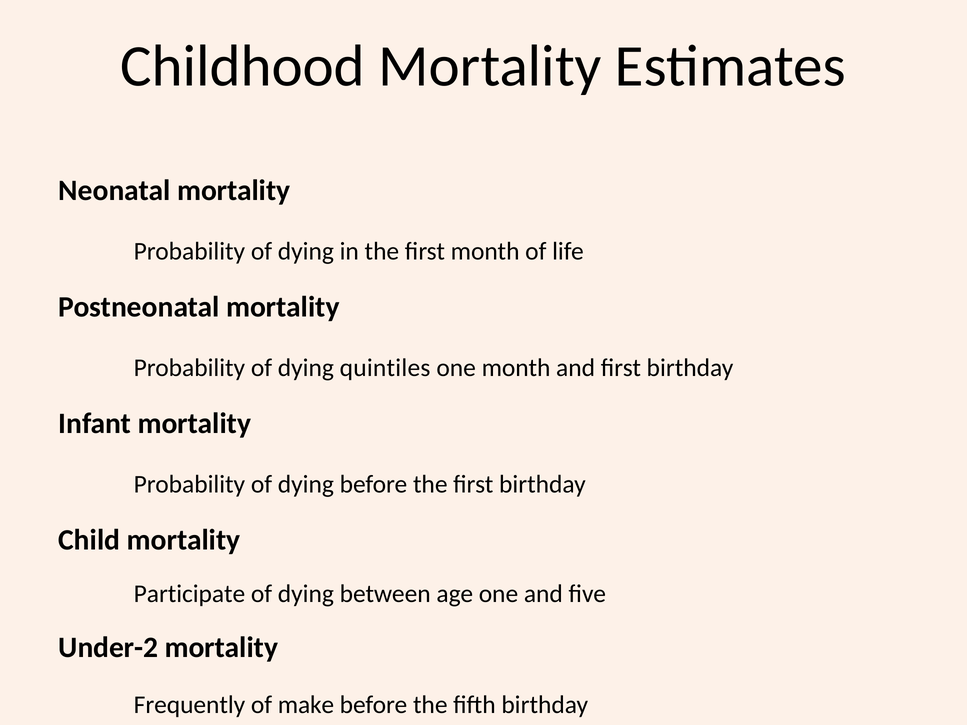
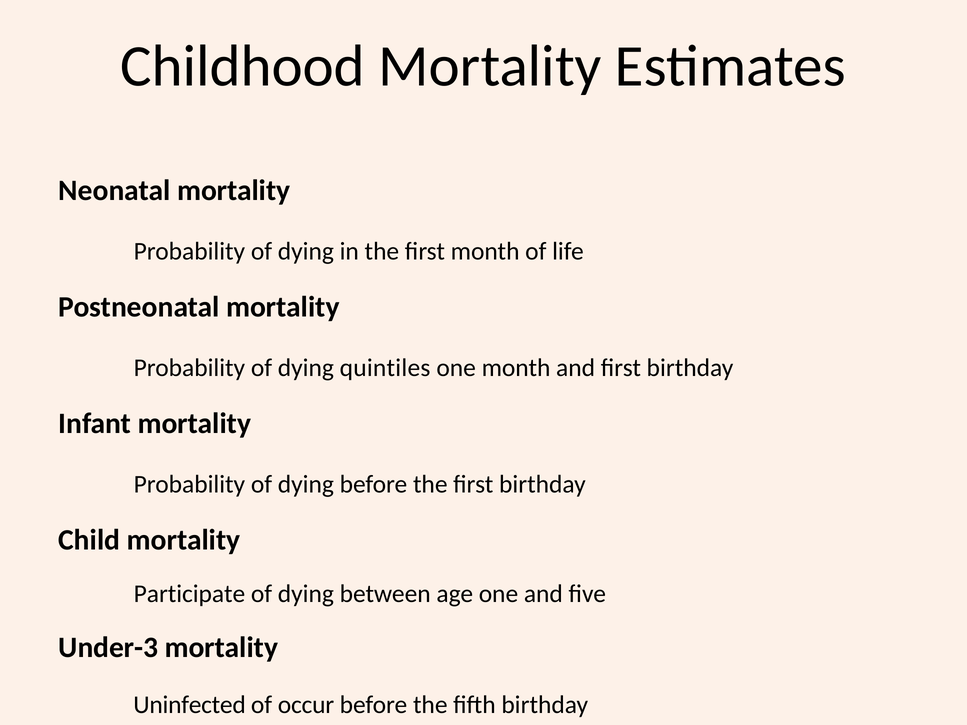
Under-2: Under-2 -> Under-3 (108, 648)
Frequently: Frequently -> Uninfected (190, 705)
make: make -> occur (306, 705)
